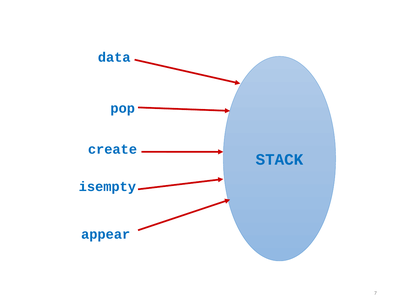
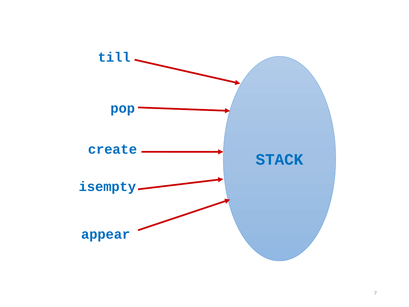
data: data -> till (114, 57)
